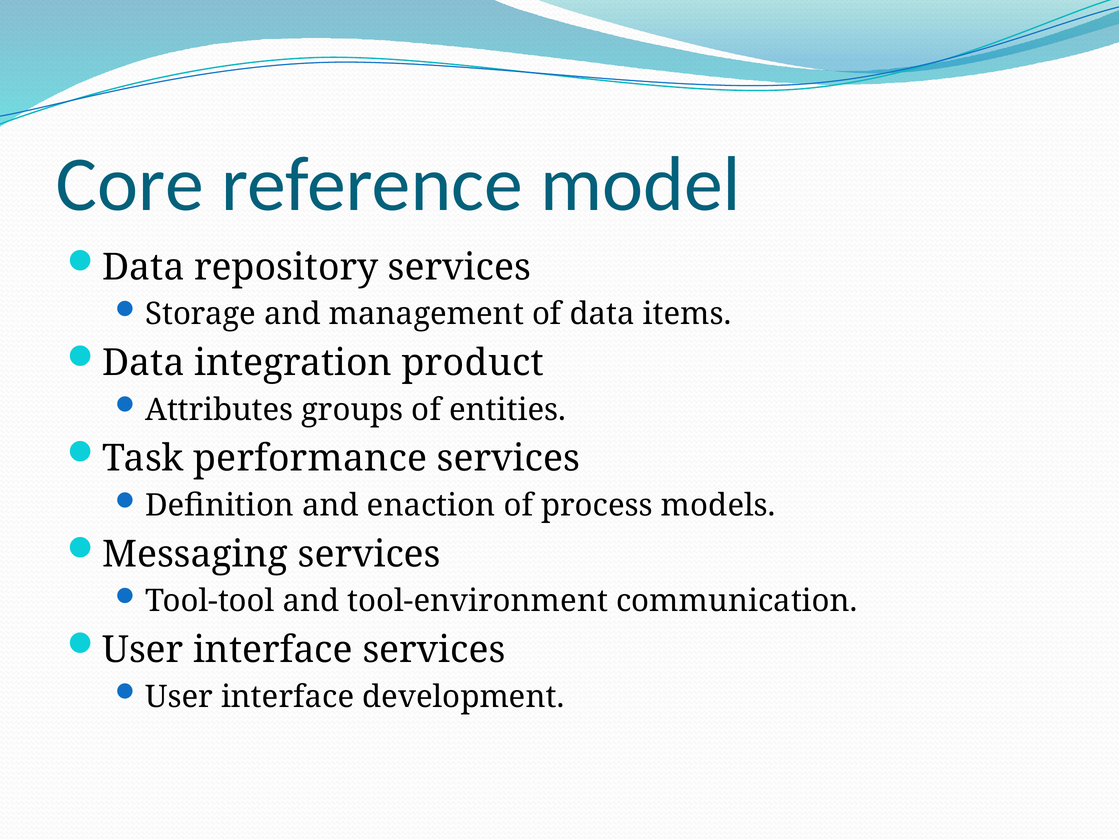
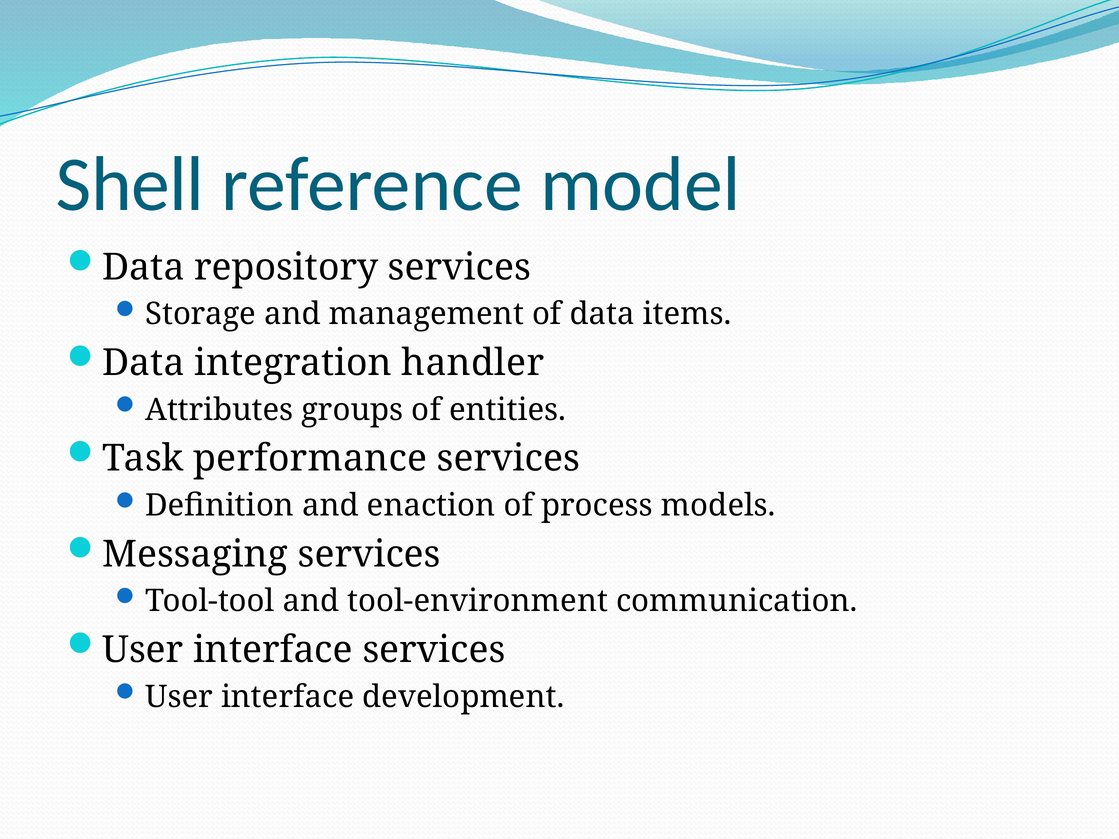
Core: Core -> Shell (130, 185)
product: product -> handler (473, 363)
